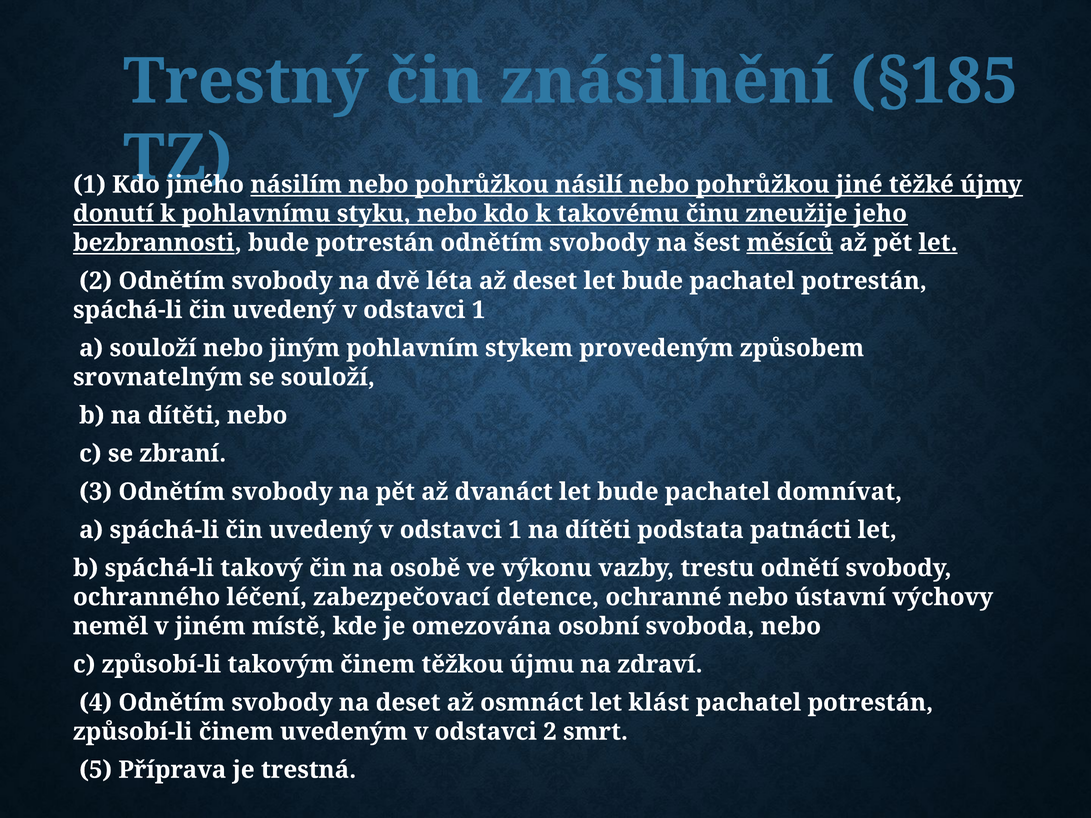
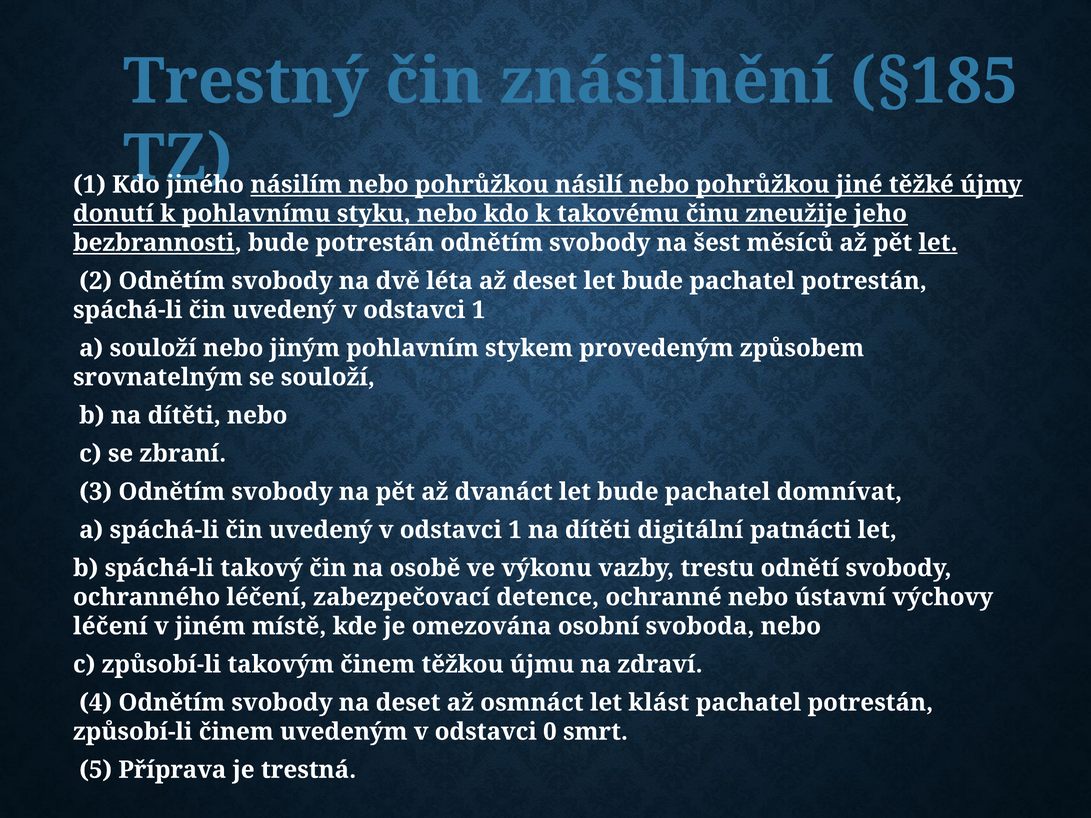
měsíců underline: present -> none (790, 243)
podstata: podstata -> digitální (690, 530)
neměl: neměl -> léčení (110, 626)
odstavci 2: 2 -> 0 (550, 732)
